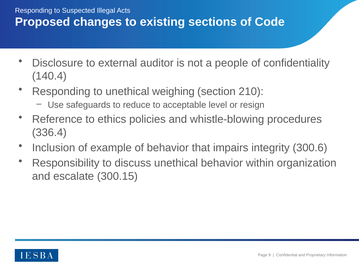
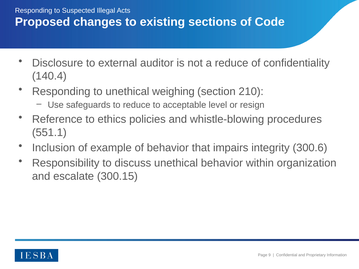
a people: people -> reduce (232, 63)
336.4: 336.4 -> 551.1 (49, 133)
